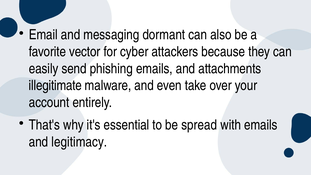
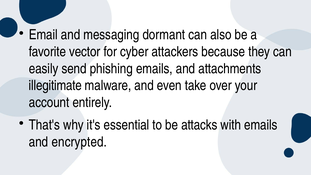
spread: spread -> attacks (199, 125)
legitimacy: legitimacy -> encrypted (79, 142)
